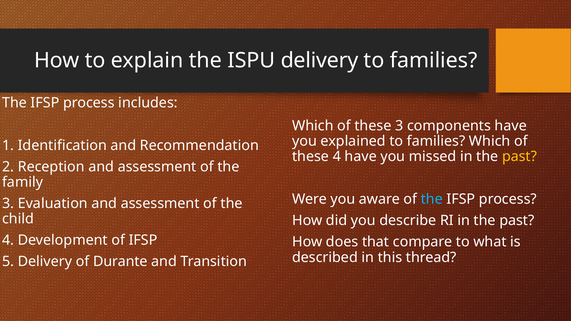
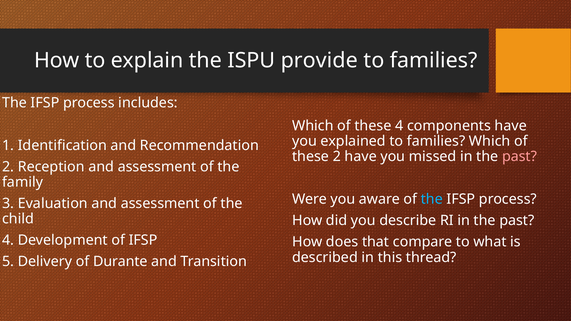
ISPU delivery: delivery -> provide (319, 60)
these 3: 3 -> 4 (399, 126)
these 4: 4 -> 2 (337, 157)
past colour: yellow -> pink (520, 157)
